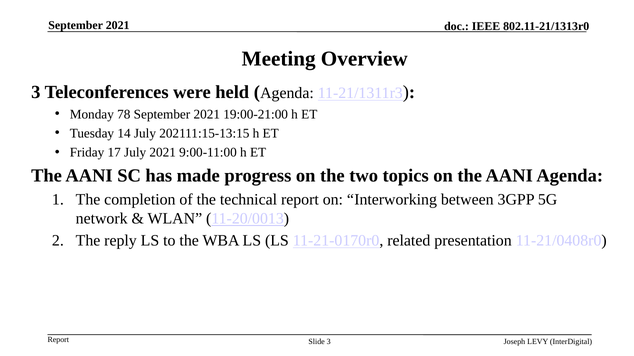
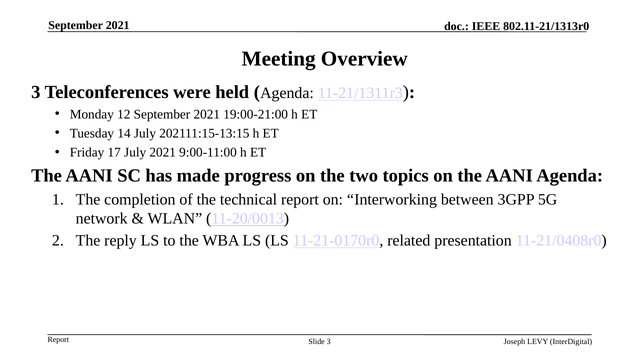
78: 78 -> 12 (124, 114)
